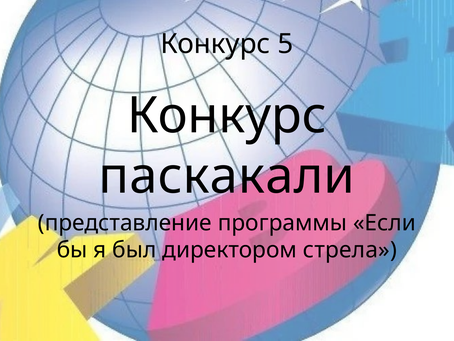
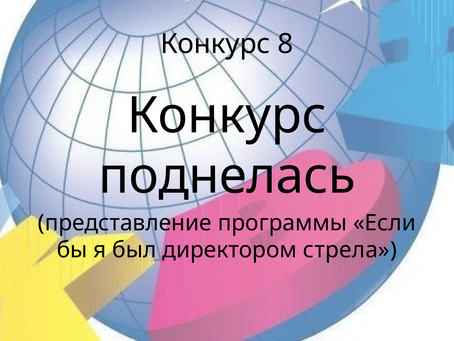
5: 5 -> 8 (285, 44)
паскакали: паскакали -> поднелась (227, 176)
